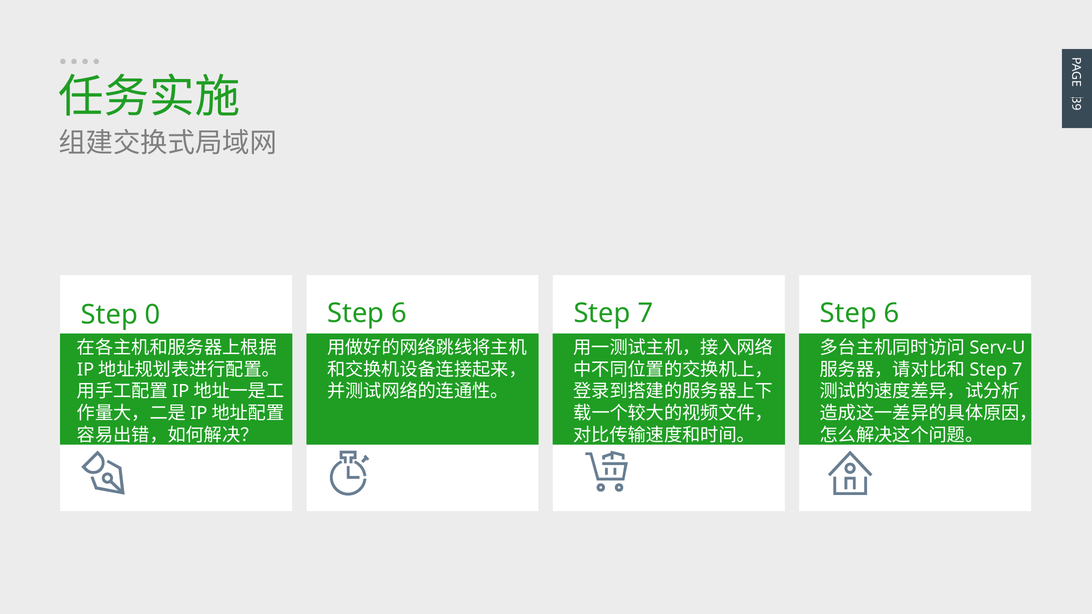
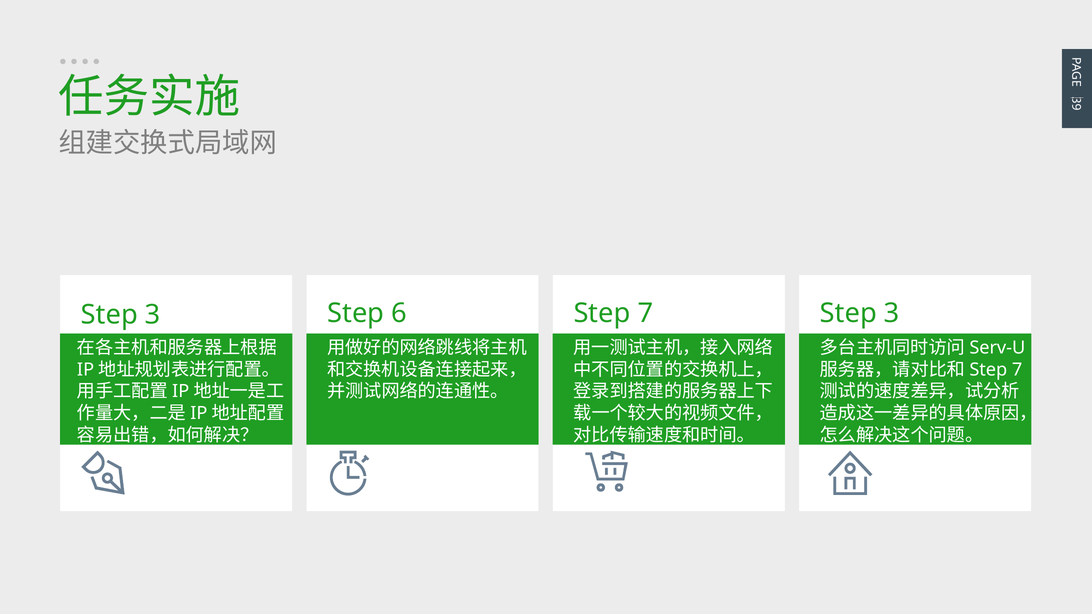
6: 6 -> 3 (892, 313)
0: 0 -> 3 (153, 315)
